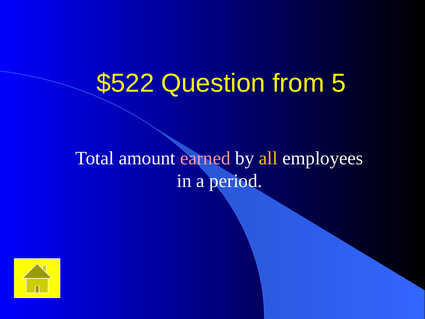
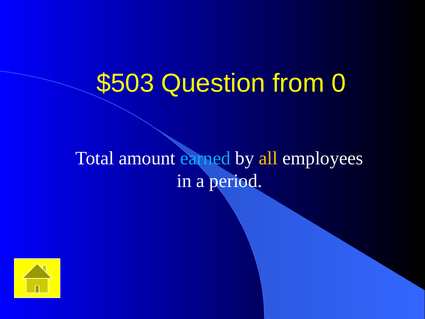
$522: $522 -> $503 (125, 83)
5: 5 -> 0 (339, 83)
earned colour: pink -> light blue (205, 158)
